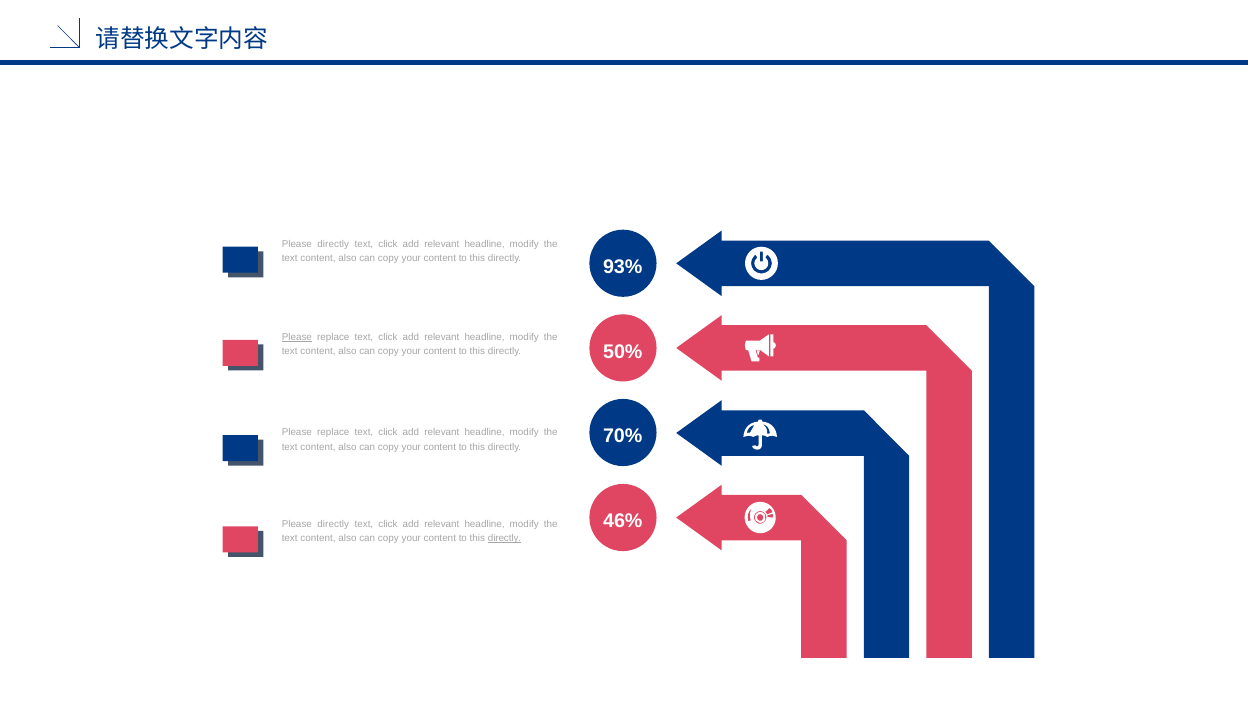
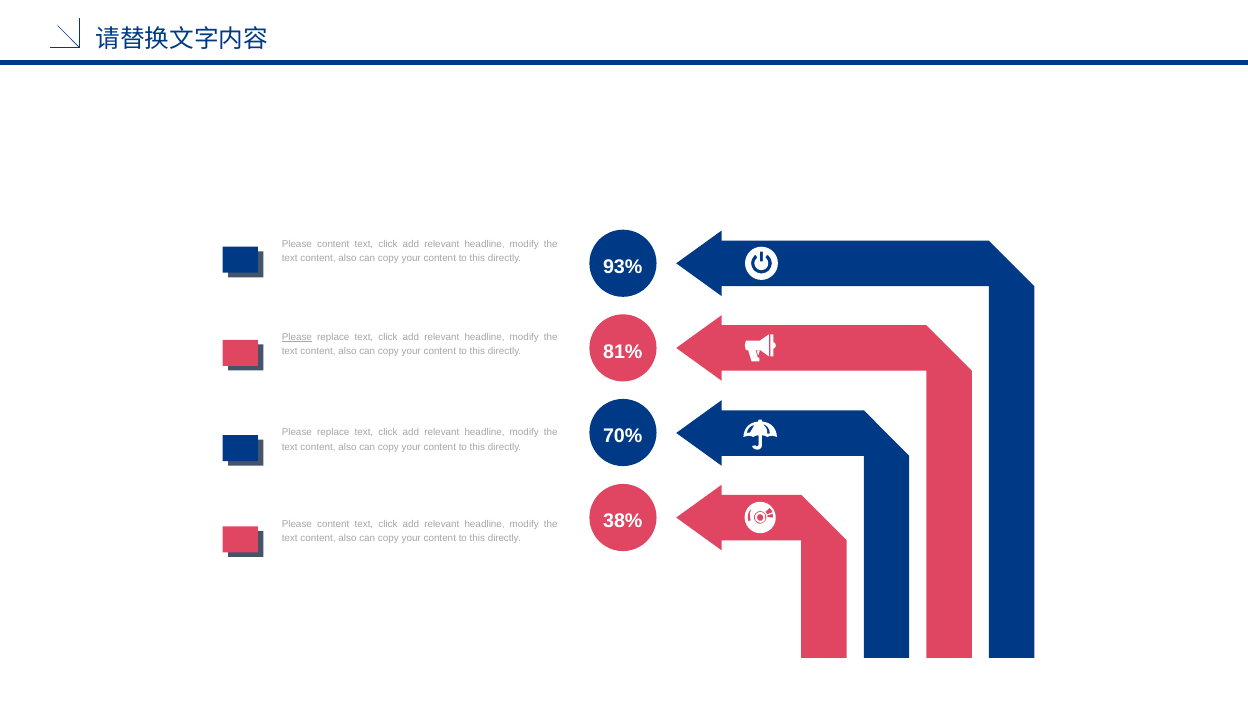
directly: directly -> content (333, 244)
50%: 50% -> 81% (623, 351)
46%: 46% -> 38% (623, 521)
directly: directly -> content (333, 524)
directly underline: present -> none (505, 538)
